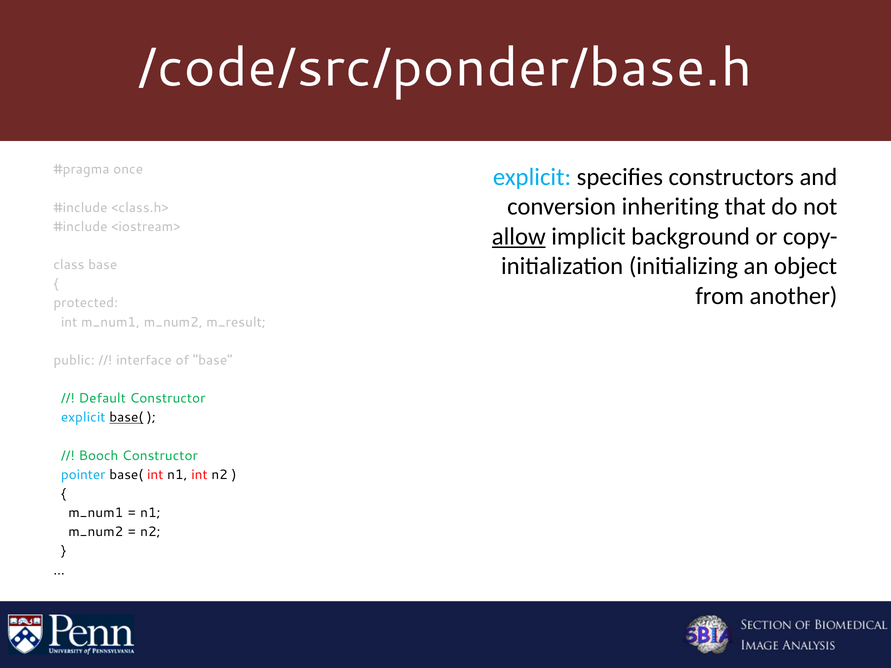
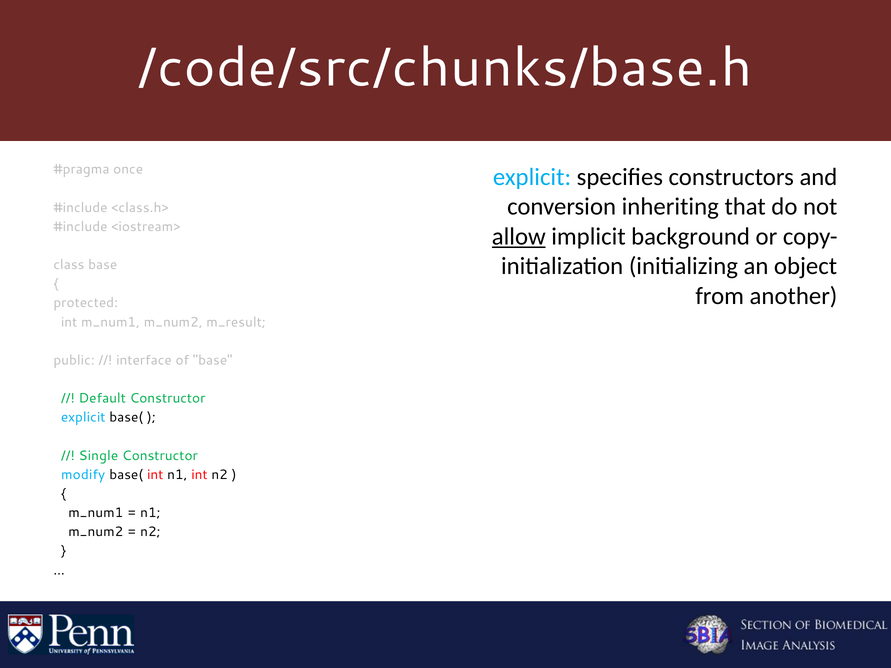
/code/src/ponder/base.h: /code/src/ponder/base.h -> /code/src/chunks/base.h (445, 68)
base( underline: present -> none (126, 418)
Booch: Booch -> Single (98, 456)
pointer: pointer -> modify (83, 475)
